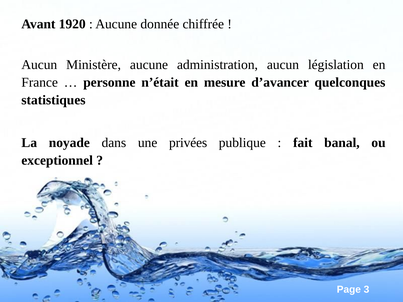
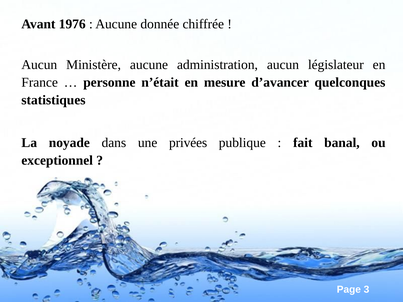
1920: 1920 -> 1976 (72, 24)
législation: législation -> législateur (336, 65)
